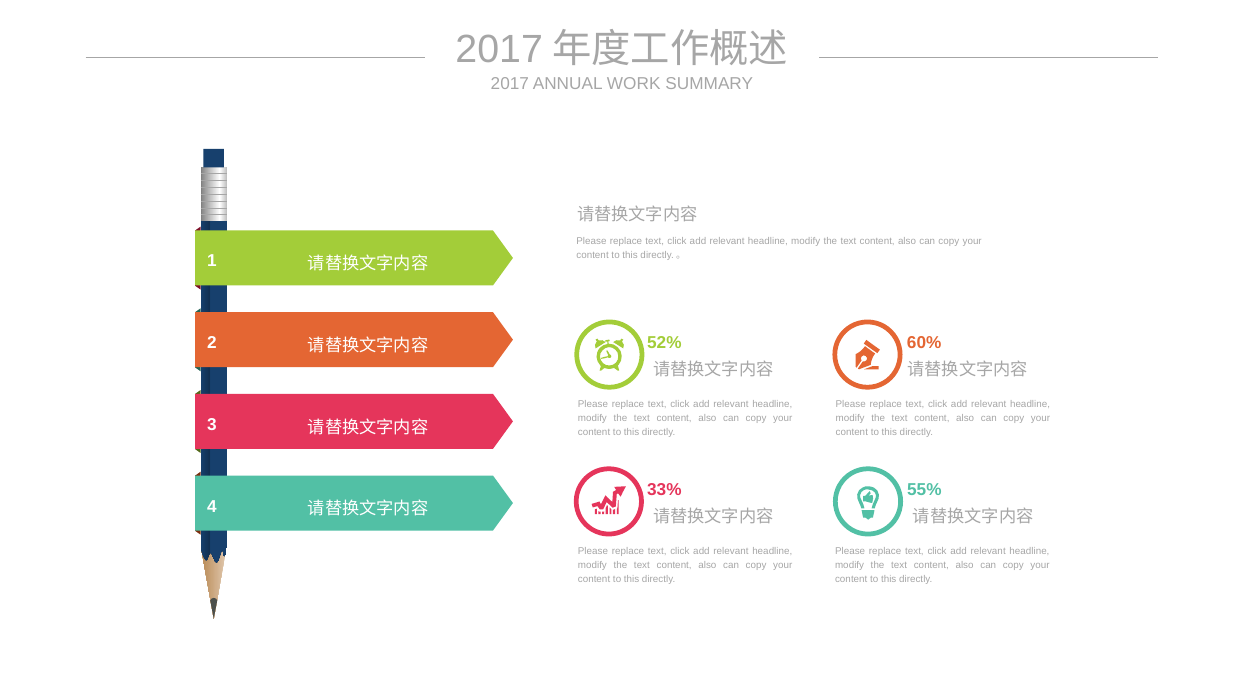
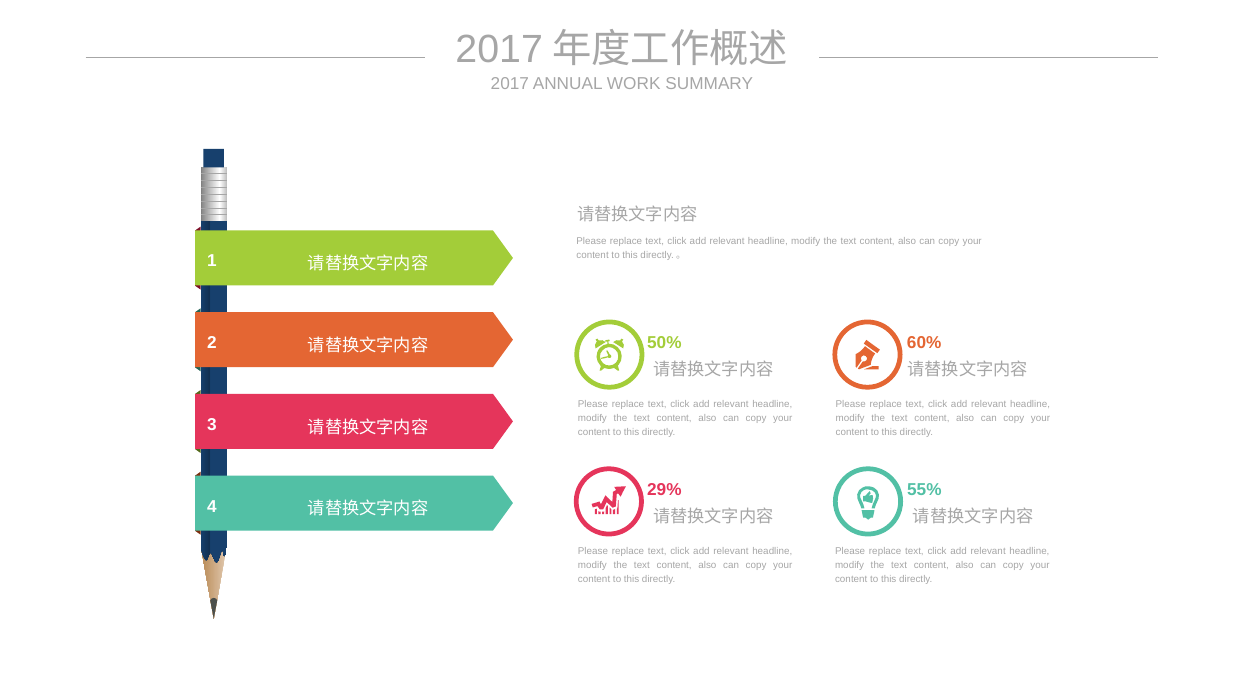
52%: 52% -> 50% (664, 343)
33%: 33% -> 29% (664, 489)
